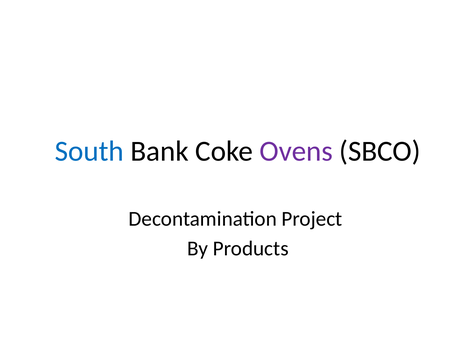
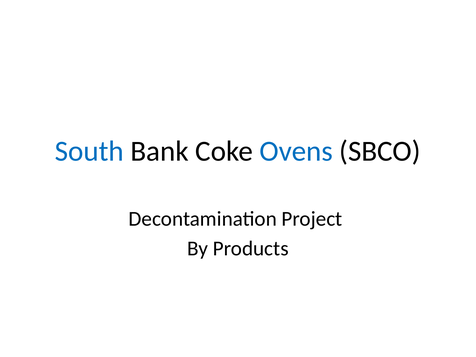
Ovens colour: purple -> blue (296, 151)
